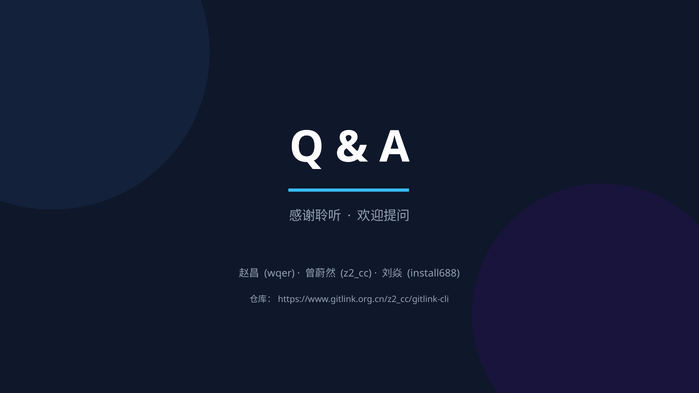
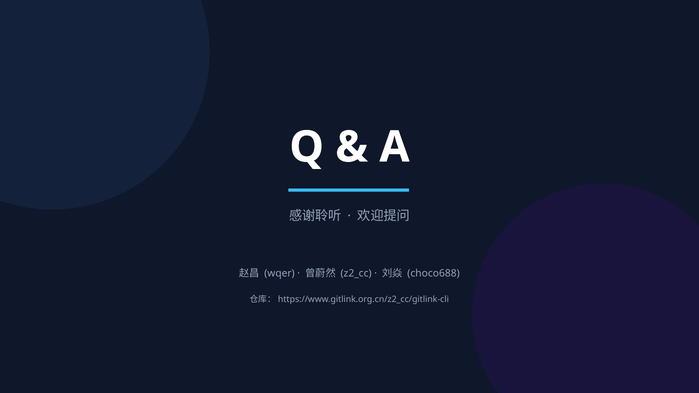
install688: install688 -> choco688 (434, 273)
